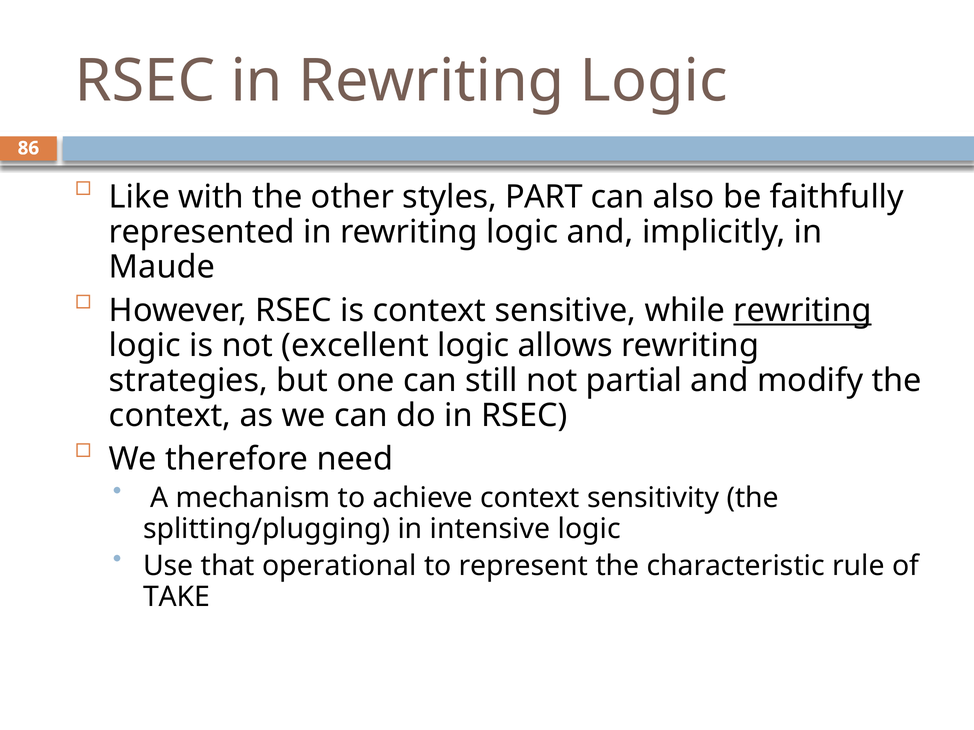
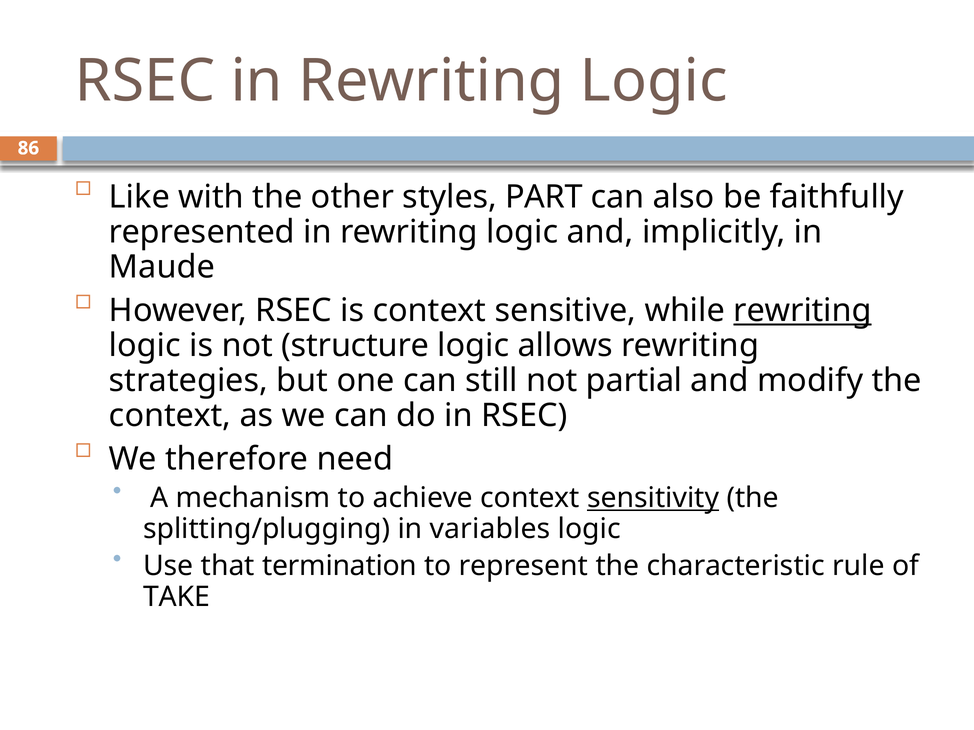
excellent: excellent -> structure (355, 346)
sensitivity underline: none -> present (653, 498)
intensive: intensive -> variables (490, 529)
operational: operational -> termination (340, 566)
